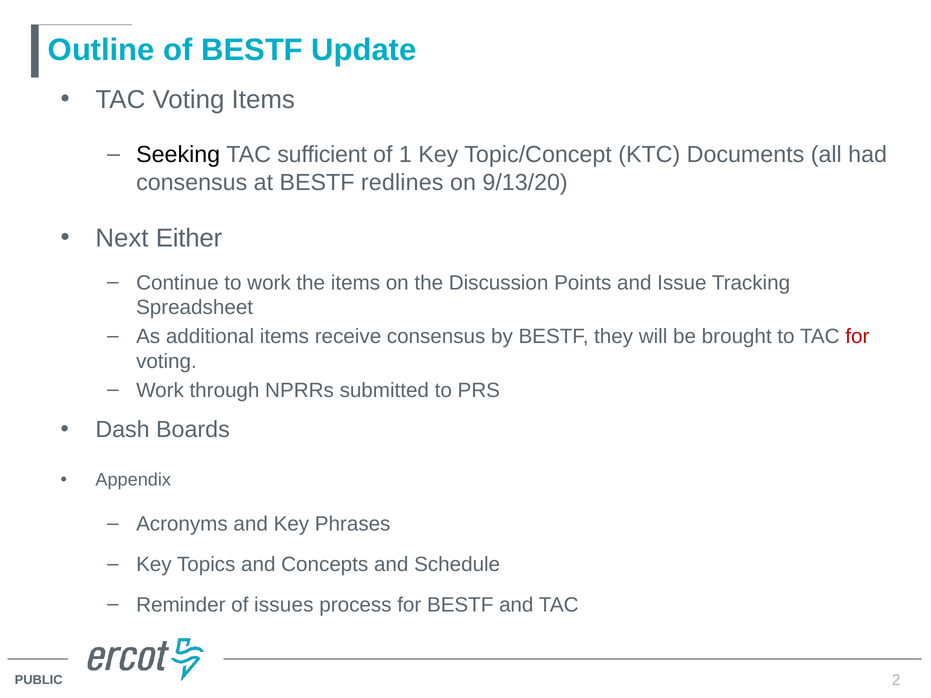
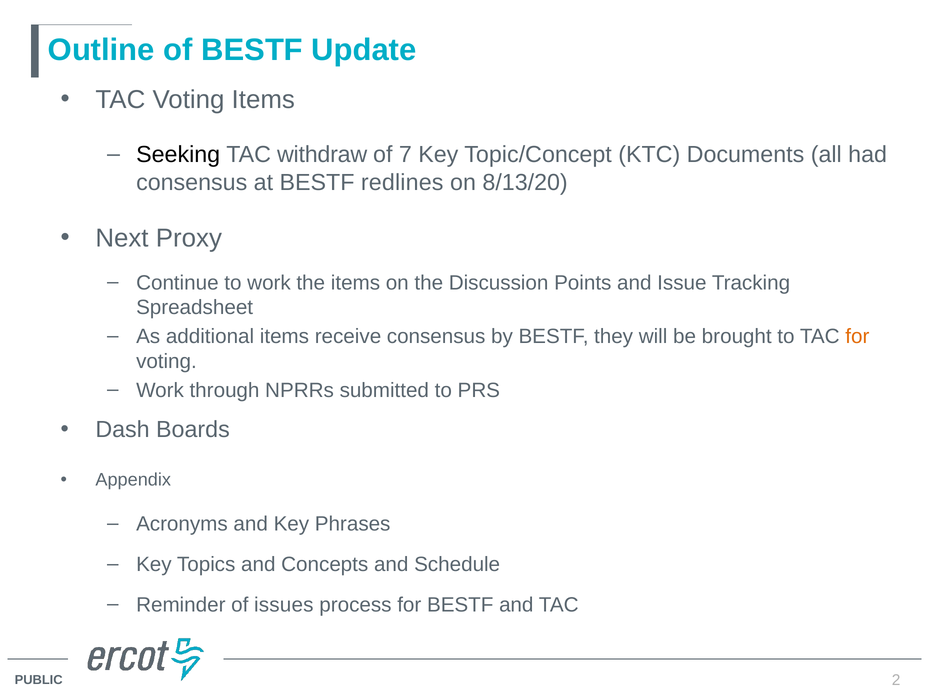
sufficient: sufficient -> withdraw (322, 155)
1: 1 -> 7 (405, 155)
9/13/20: 9/13/20 -> 8/13/20 (525, 183)
Either: Either -> Proxy (189, 238)
for colour: red -> orange (857, 337)
